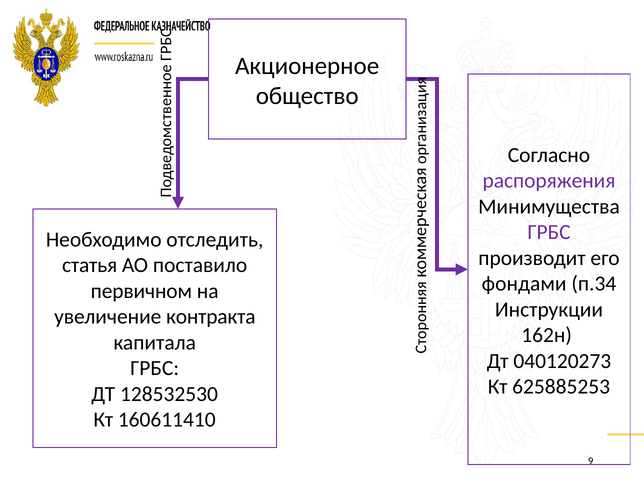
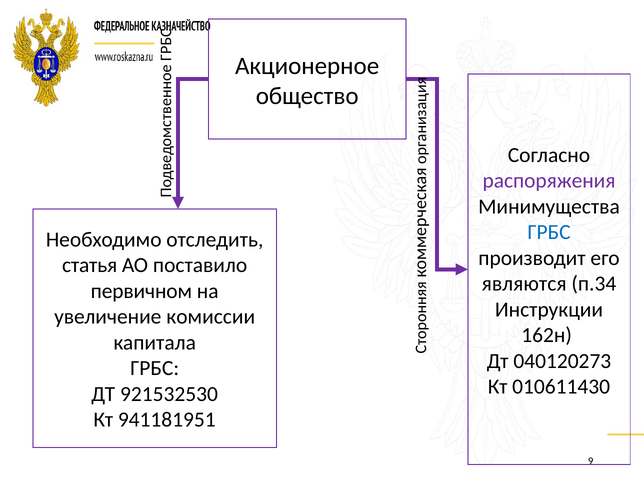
ГРБС colour: purple -> blue (549, 232)
фондами: фондами -> являются (524, 284)
контракта: контракта -> комиссии (211, 317)
625885253: 625885253 -> 010611430 (561, 387)
128532530: 128532530 -> 921532530 (169, 394)
160611410: 160611410 -> 941181951 (167, 420)
